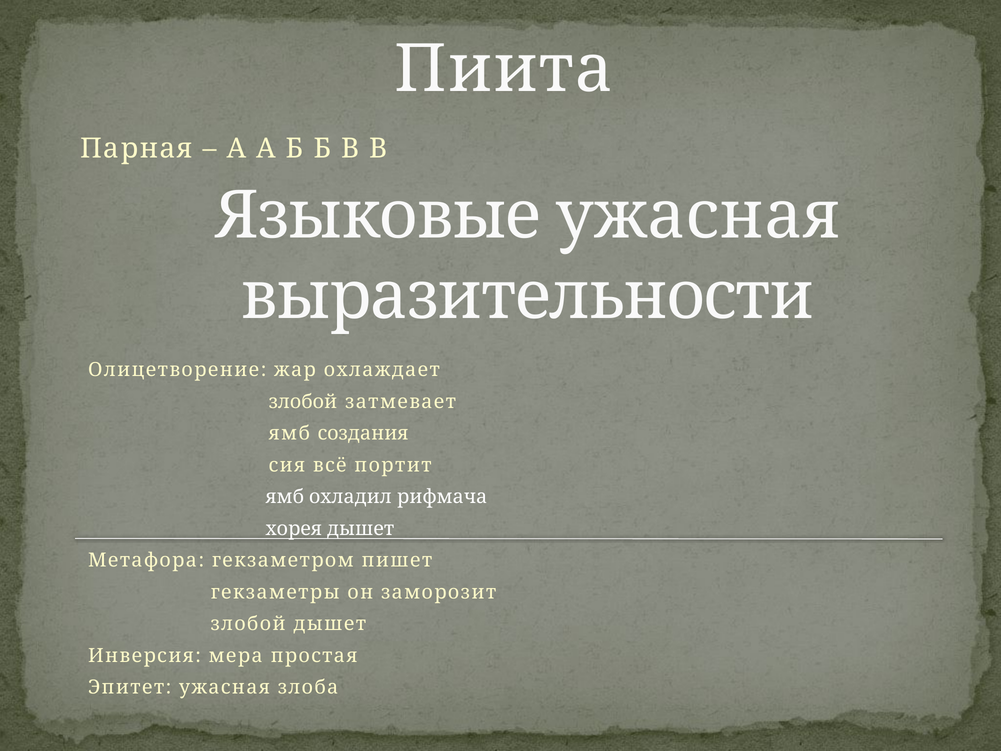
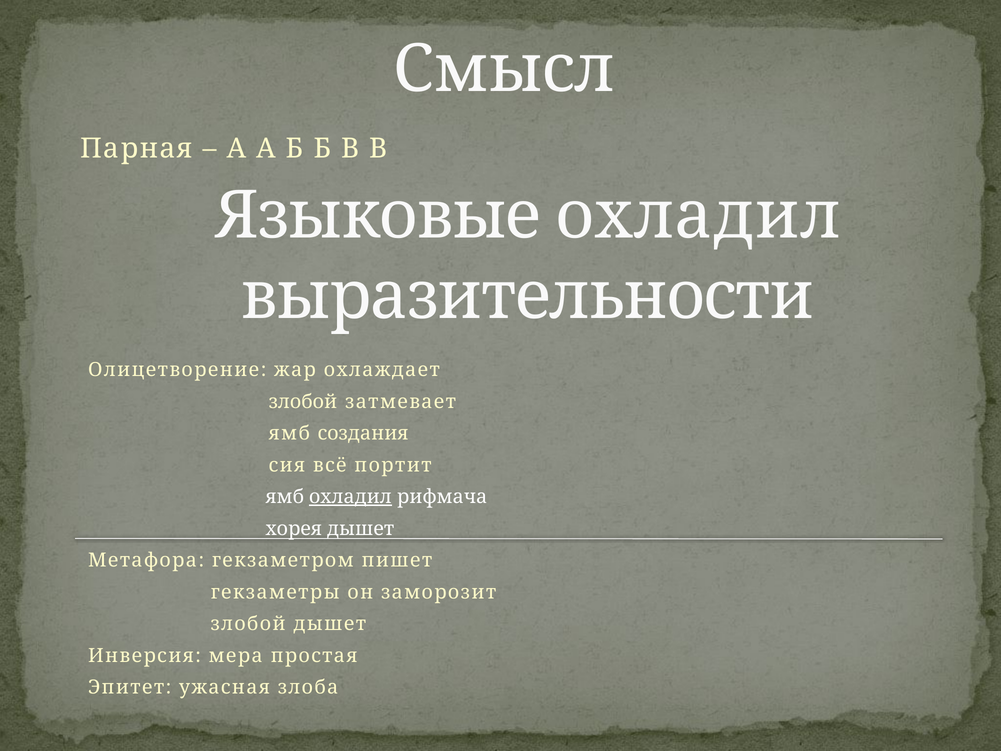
Пиита: Пиита -> Смысл (504, 69)
Языковые ужасная: ужасная -> охладил (698, 216)
охладил underline: none -> present (350, 497)
